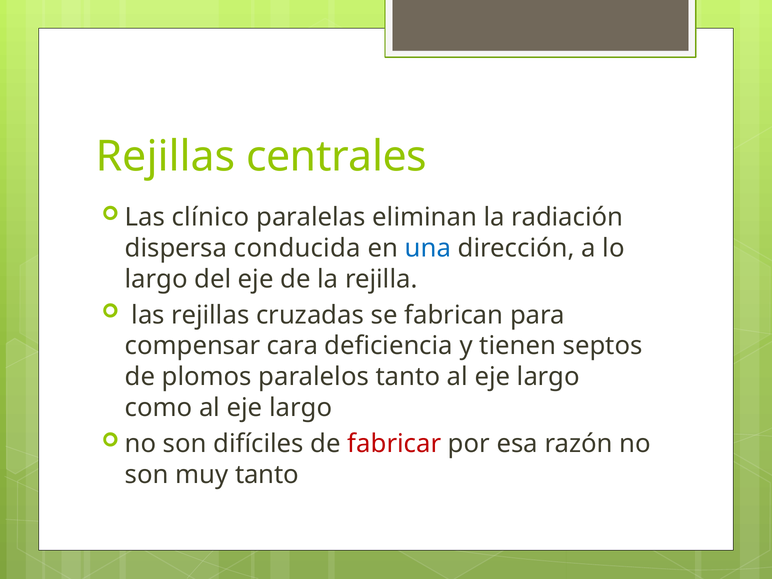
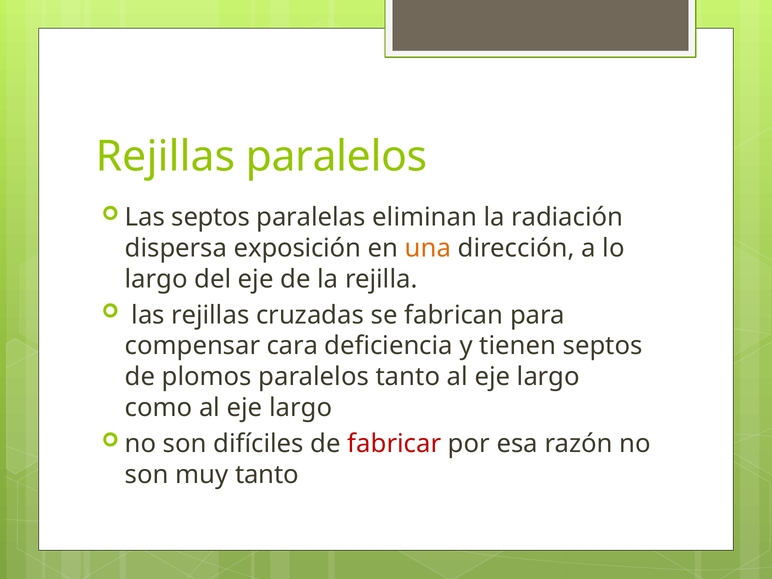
Rejillas centrales: centrales -> paralelos (337, 157)
Las clínico: clínico -> septos (211, 217)
conducida: conducida -> exposición (298, 248)
una colour: blue -> orange (428, 248)
